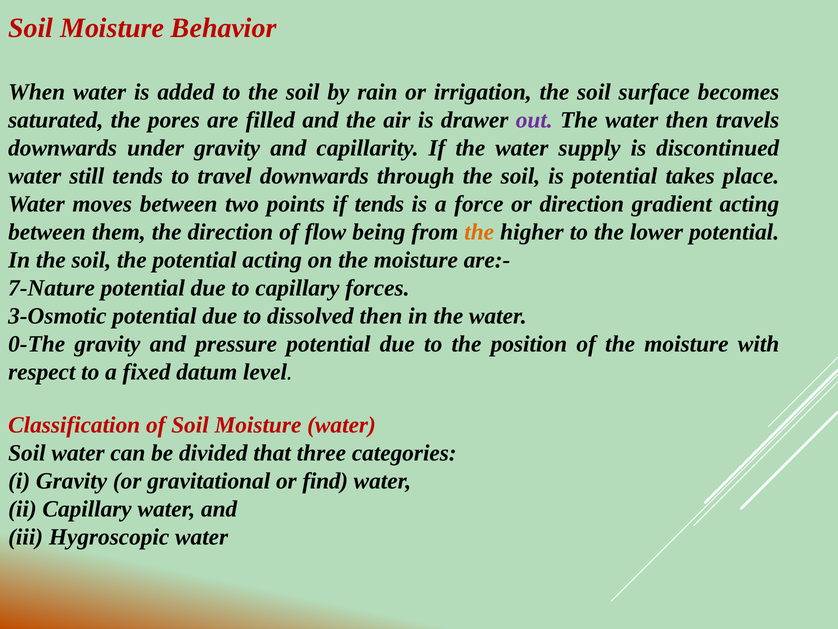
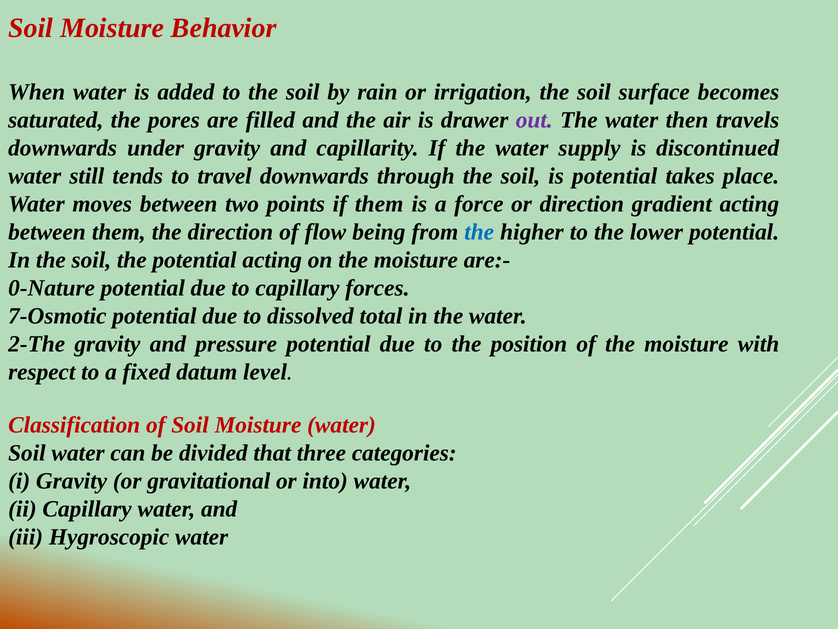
if tends: tends -> them (379, 204)
the colour: orange -> blue (479, 232)
7-Nature: 7-Nature -> 0-Nature (52, 288)
3-Osmotic: 3-Osmotic -> 7-Osmotic (57, 316)
dissolved then: then -> total (381, 316)
0-The: 0-The -> 2-The (37, 344)
find: find -> into (325, 481)
